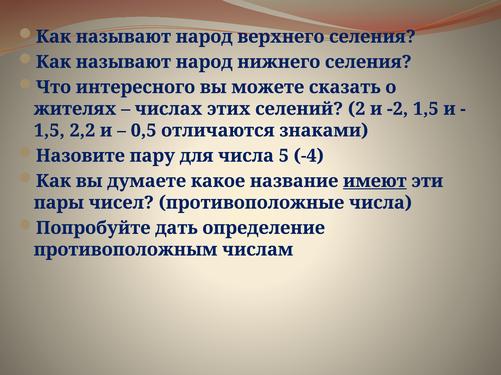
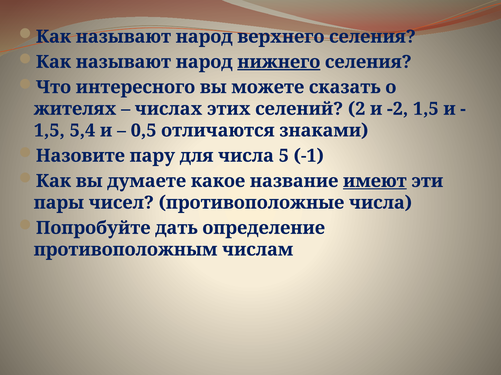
нижнего underline: none -> present (279, 62)
2,2: 2,2 -> 5,4 (82, 131)
-4: -4 -> -1 (309, 156)
